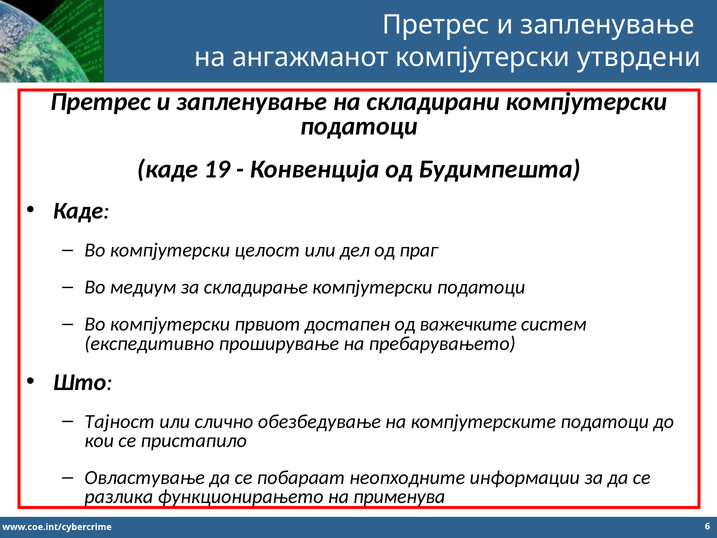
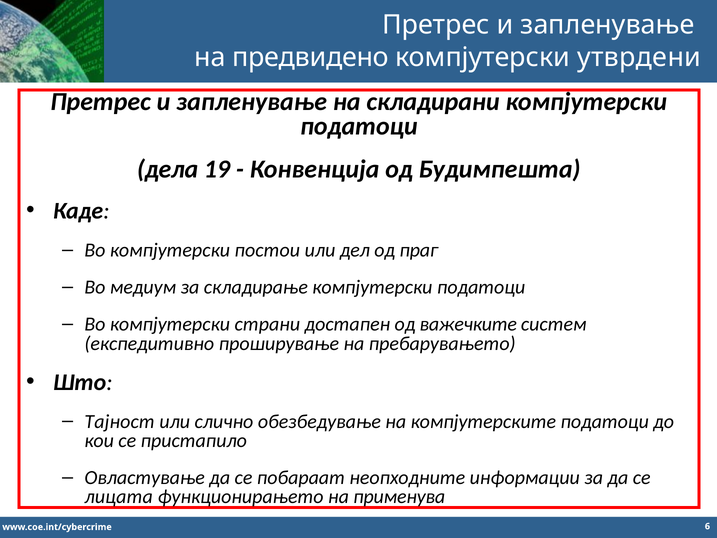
ангажманот: ангажманот -> предвидено (310, 57)
каде: каде -> дела (168, 169)
целост: целост -> постои (267, 250)
првиот: првиот -> страни (267, 324)
разлика: разлика -> лицата (119, 497)
